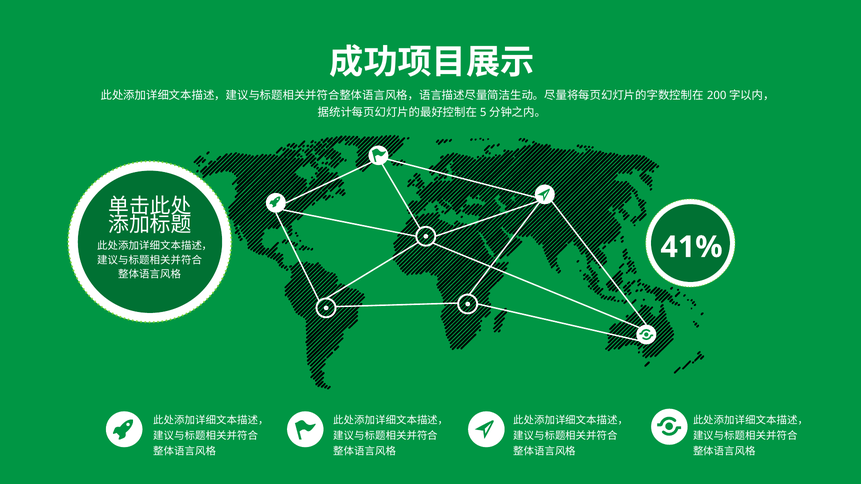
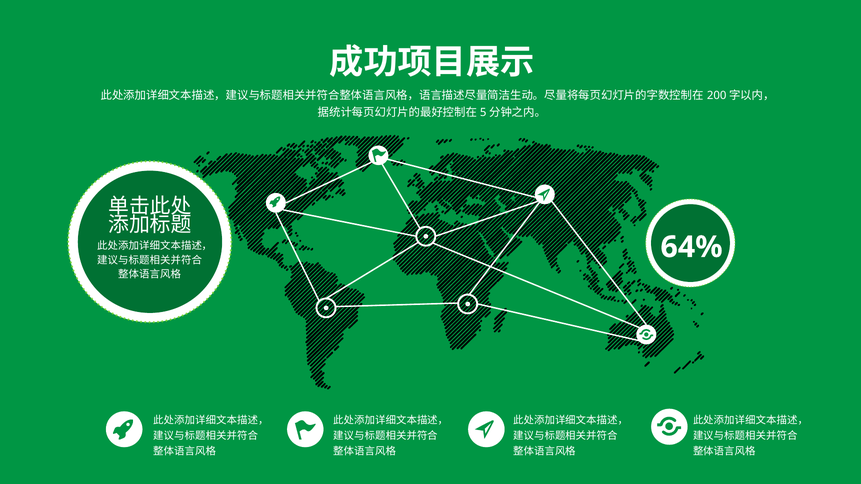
41%: 41% -> 64% (692, 247)
